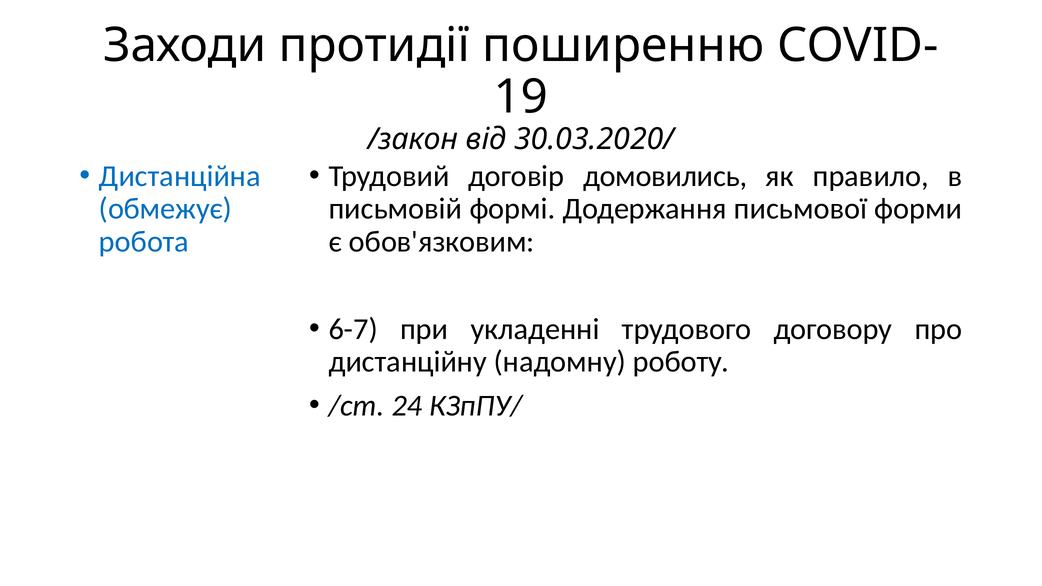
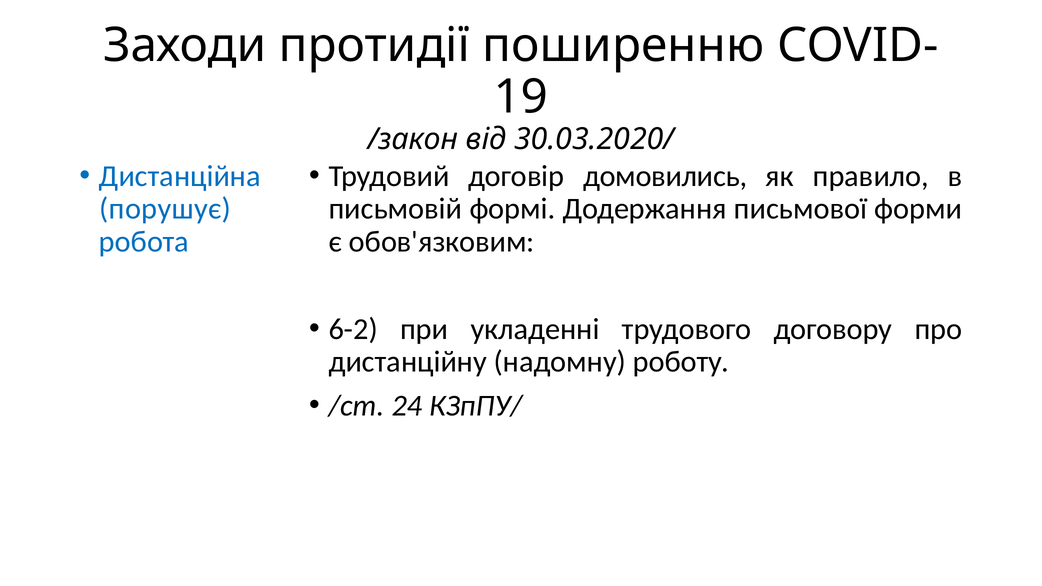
обмежує: обмежує -> порушує (165, 209)
6-7: 6-7 -> 6-2 (353, 329)
